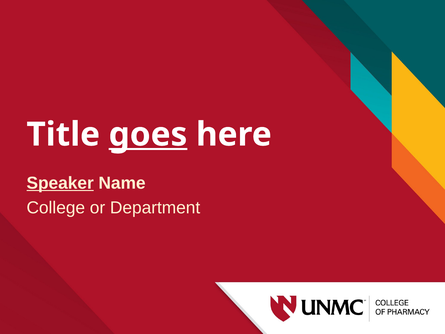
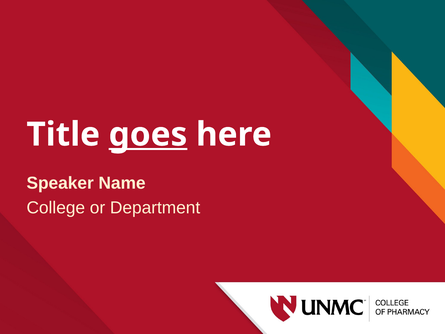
Speaker underline: present -> none (60, 183)
